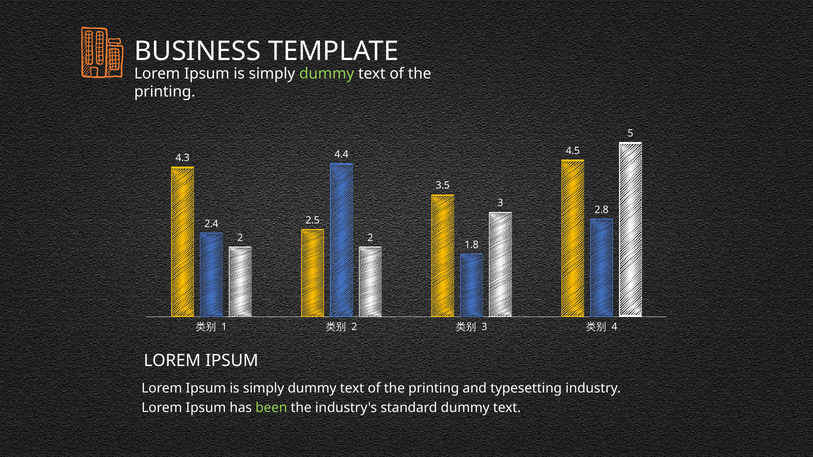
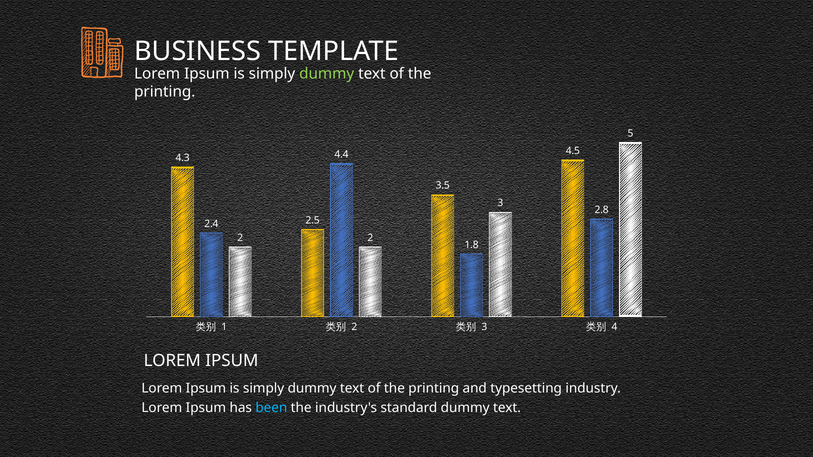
been colour: light green -> light blue (271, 408)
